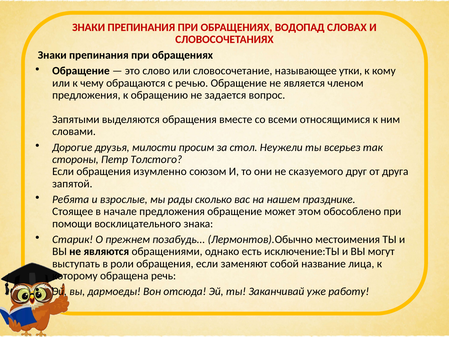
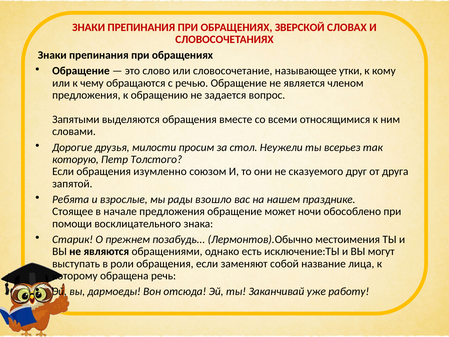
ВОДОПАД: ВОДОПАД -> ЗВЕРСКОЙ (300, 27)
стороны: стороны -> которую (75, 159)
сколько: сколько -> взошло (213, 199)
этом: этом -> ночи (310, 211)
